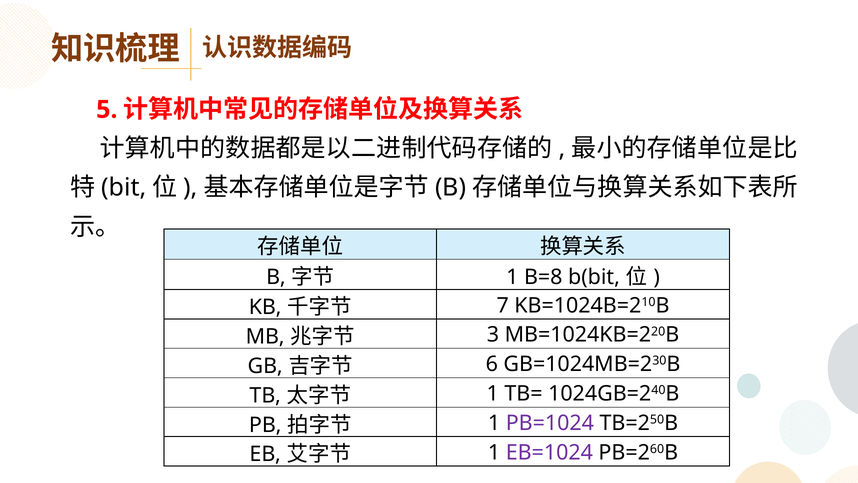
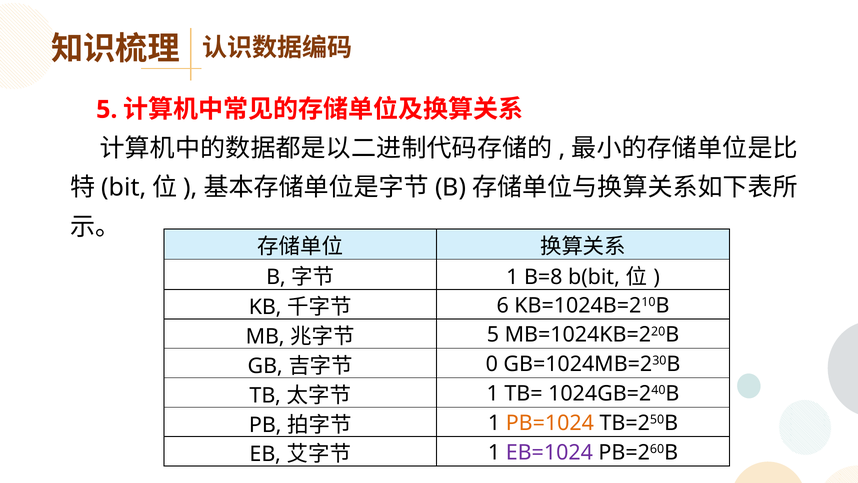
7: 7 -> 6 (503, 305)
3: 3 -> 5 (493, 335)
6: 6 -> 0 (492, 364)
PB=1024 colour: purple -> orange (550, 423)
